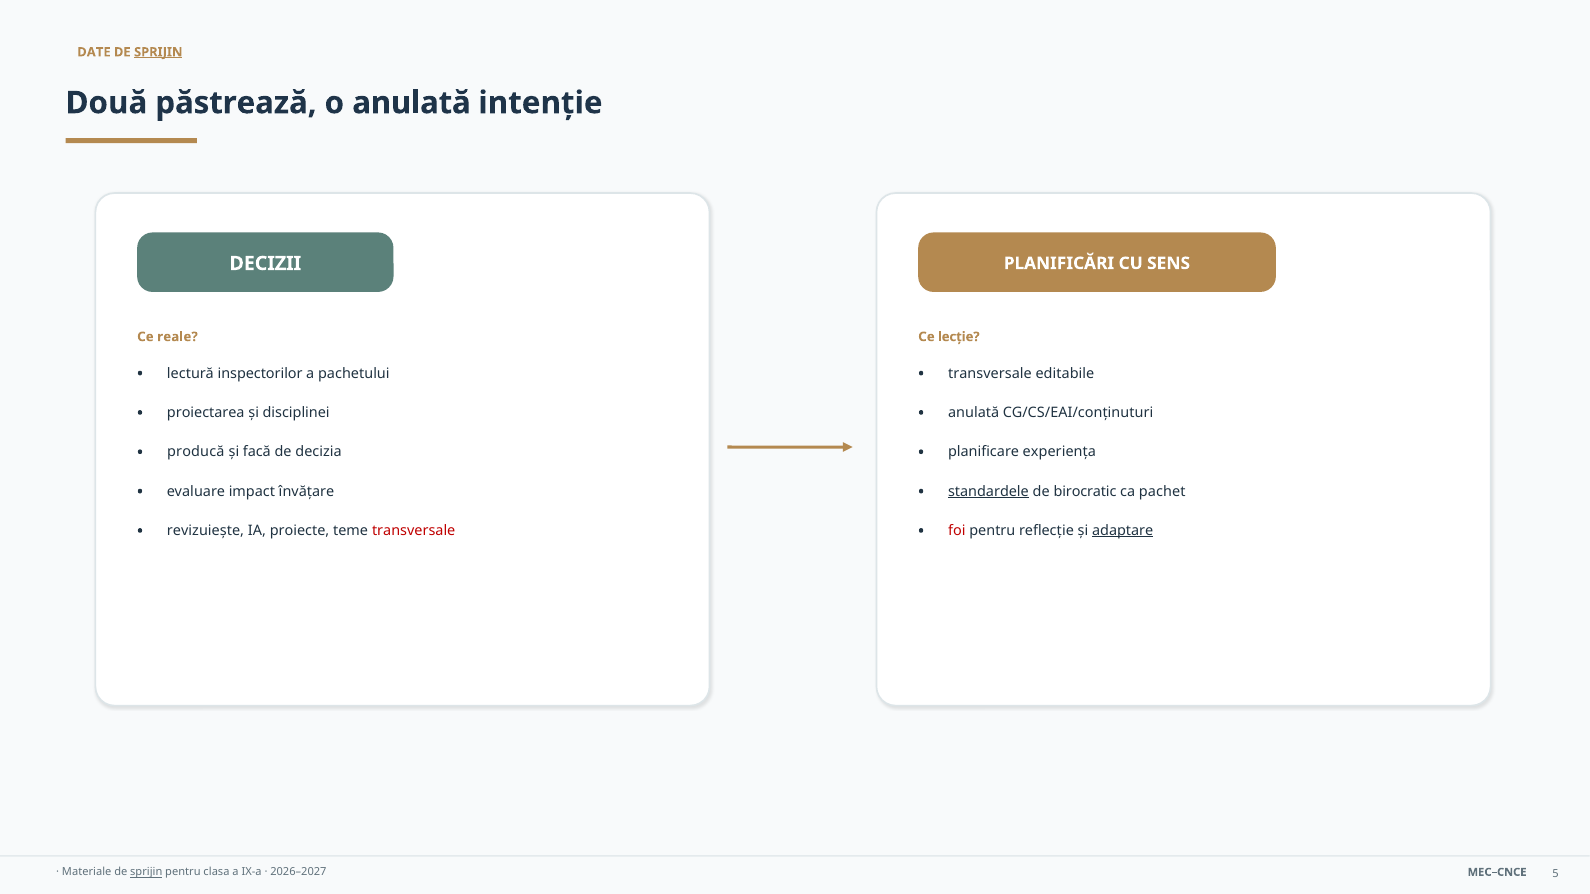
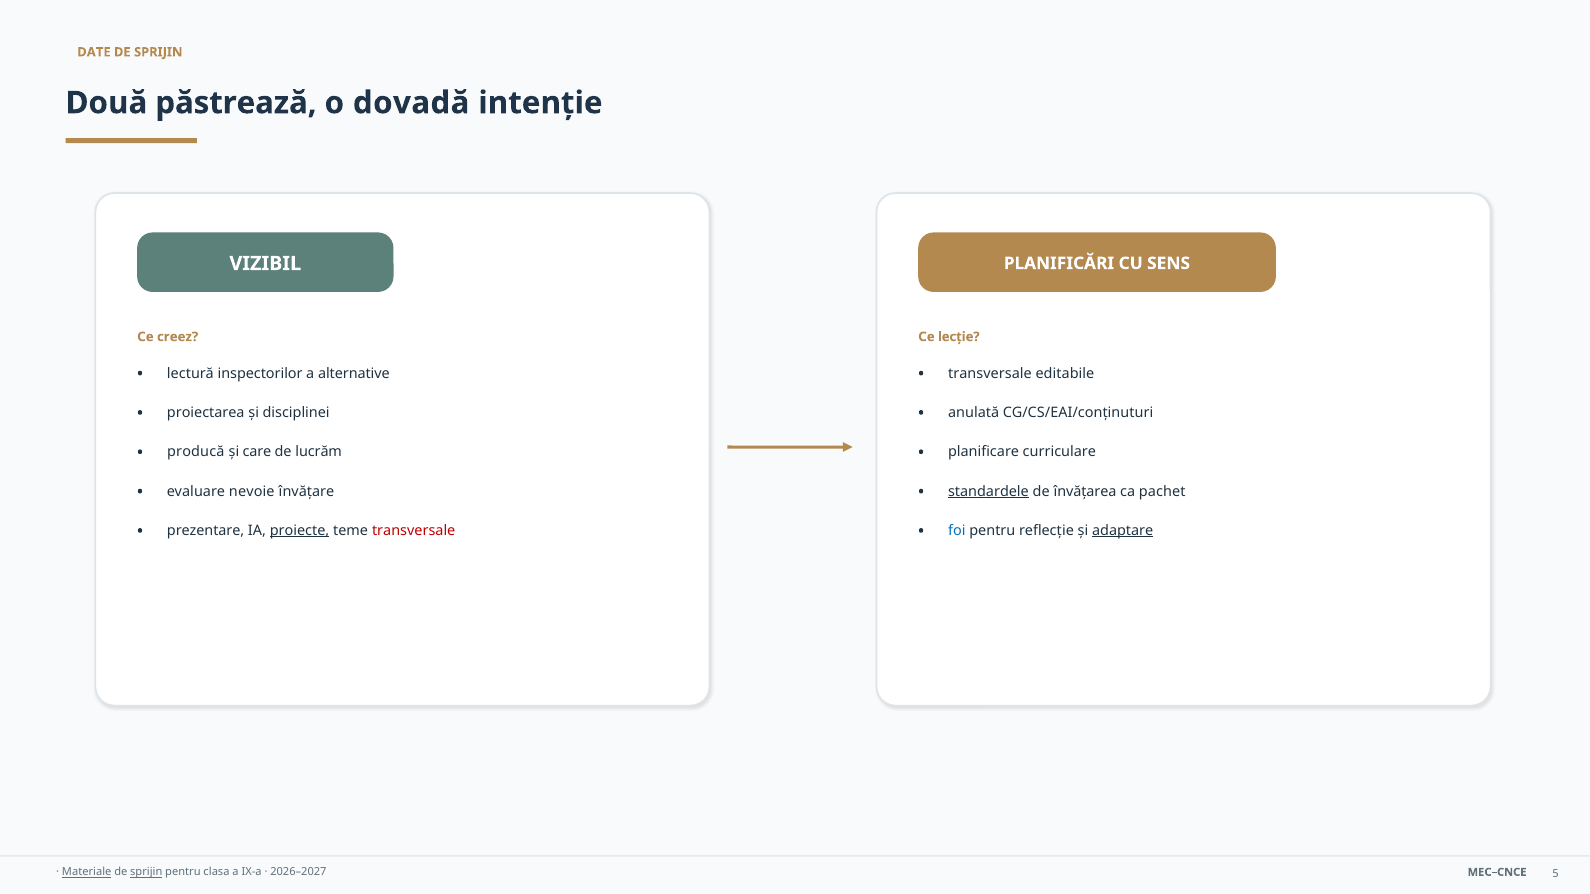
SPRIJIN underline: present -> none (158, 52)
o anulată: anulată -> dovadă (411, 103)
DECIZII: DECIZII -> VIZIBIL (265, 264)
reale: reale -> creez (178, 337)
pachetului: pachetului -> alternative (354, 374)
facă: facă -> care (257, 452)
decizia: decizia -> lucrăm (319, 452)
experiența: experiența -> curriculare (1059, 452)
impact: impact -> nevoie (252, 492)
birocratic: birocratic -> învățarea (1085, 492)
revizuiește: revizuiește -> prezentare (206, 531)
proiecte underline: none -> present (300, 531)
foi colour: red -> blue (957, 531)
Materiale underline: none -> present (87, 872)
